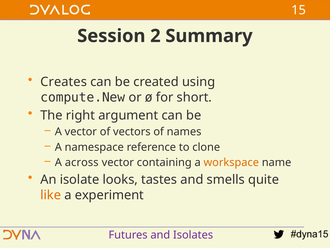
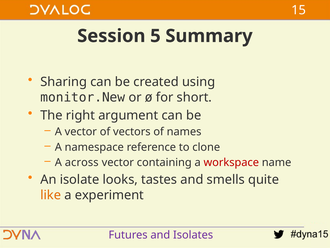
2: 2 -> 5 (155, 36)
Creates: Creates -> Sharing (64, 82)
compute.New: compute.New -> monitor.New (83, 97)
workspace colour: orange -> red (231, 162)
